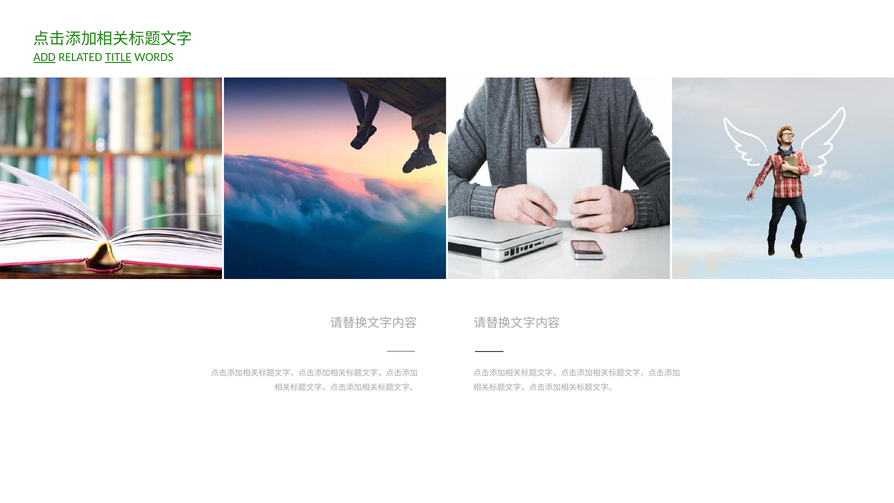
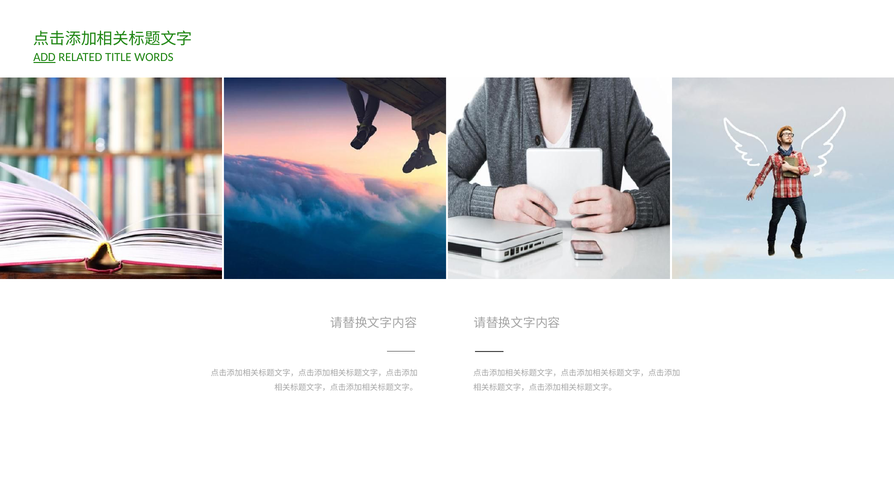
TITLE underline: present -> none (118, 57)
